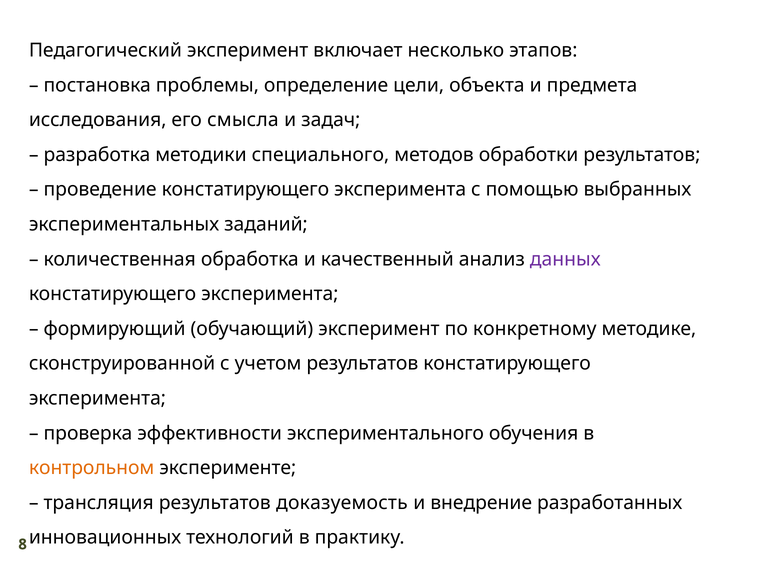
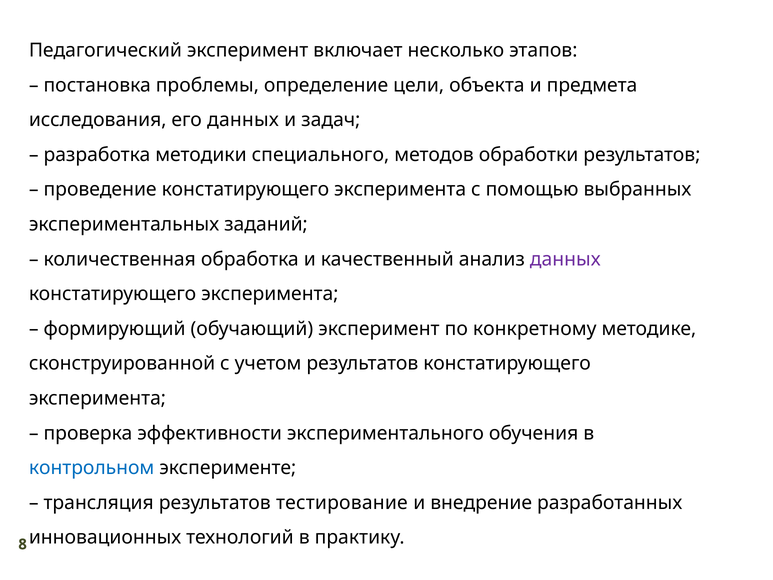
его смысла: смысла -> данных (243, 120)
контрольном colour: orange -> blue (92, 468)
доказуемость: доказуемость -> тестирование (342, 503)
